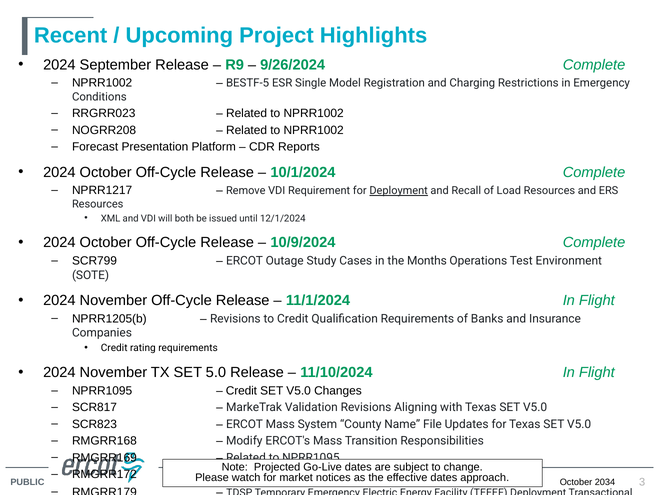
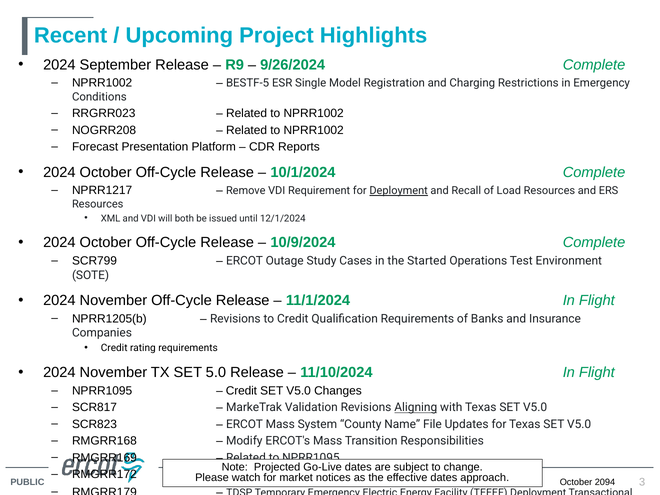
Months: Months -> Started (427, 261)
Aligning underline: none -> present (416, 407)
2034: 2034 -> 2094 (605, 482)
